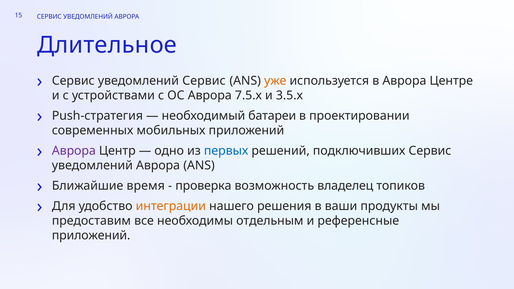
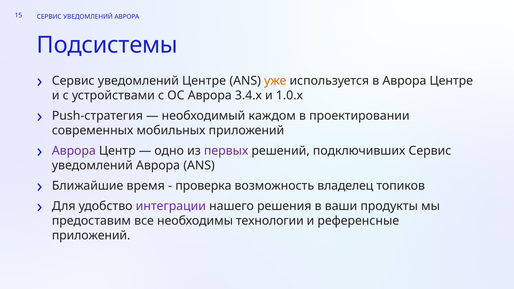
Длительное: Длительное -> Подсистемы (107, 45)
уведомлений Сервис: Сервис -> Центре (204, 81)
7.5.х: 7.5.х -> 3.4.х (248, 95)
3.5.х: 3.5.х -> 1.0.х (289, 95)
батареи: батареи -> каждом (272, 116)
первых colour: blue -> purple (226, 151)
интеграции colour: orange -> purple (171, 206)
отдельным: отдельным -> технологии (270, 221)
